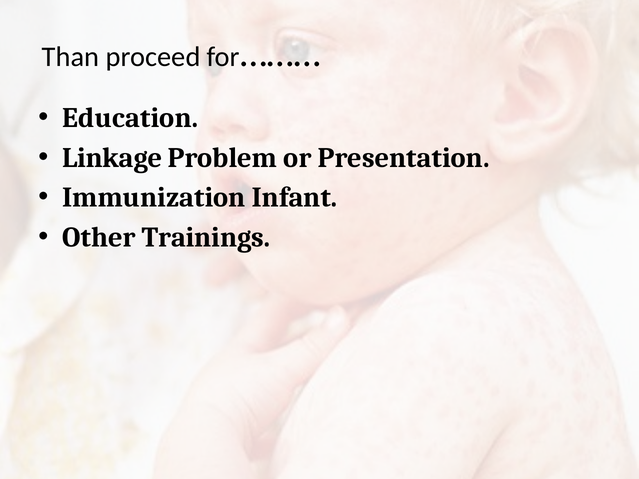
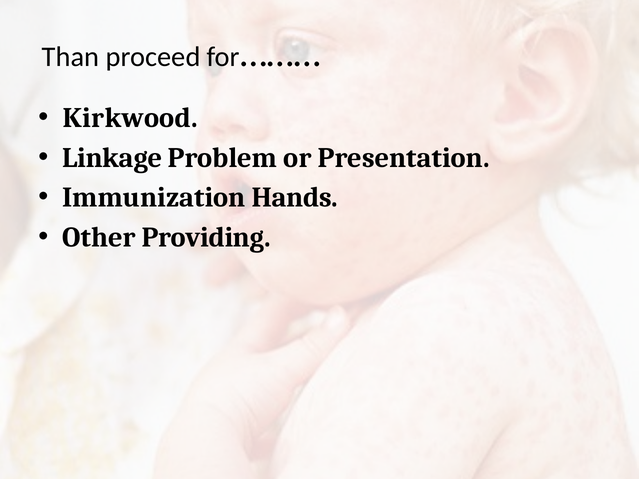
Education: Education -> Kirkwood (130, 118)
Infant: Infant -> Hands (295, 198)
Trainings: Trainings -> Providing (206, 237)
